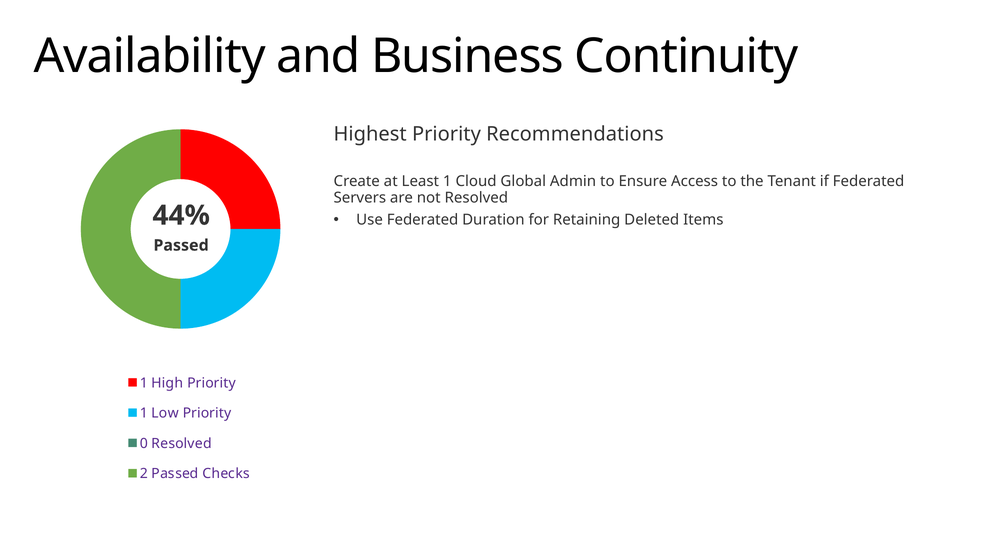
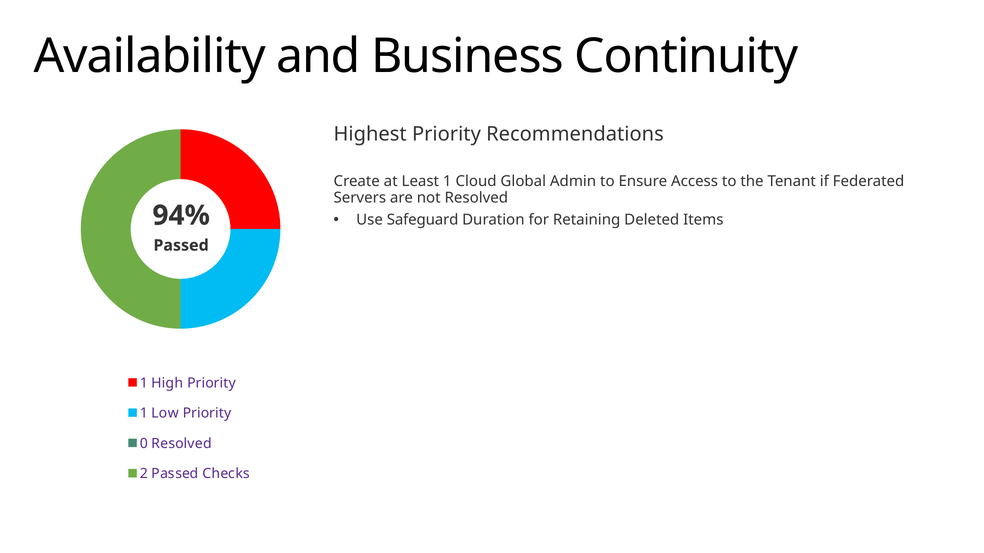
44%: 44% -> 94% (181, 216)
Use Federated: Federated -> Safeguard (423, 220)
